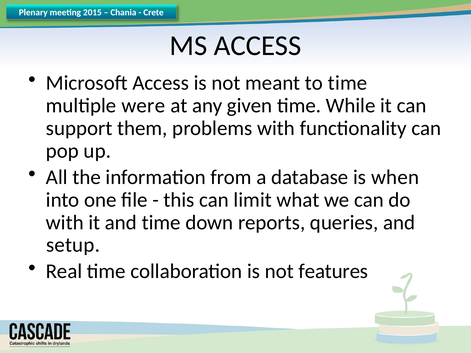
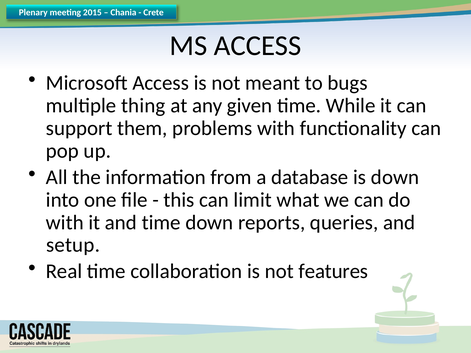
to time: time -> bugs (348, 83)
were: were -> thing (143, 106)
is when: when -> down (395, 177)
